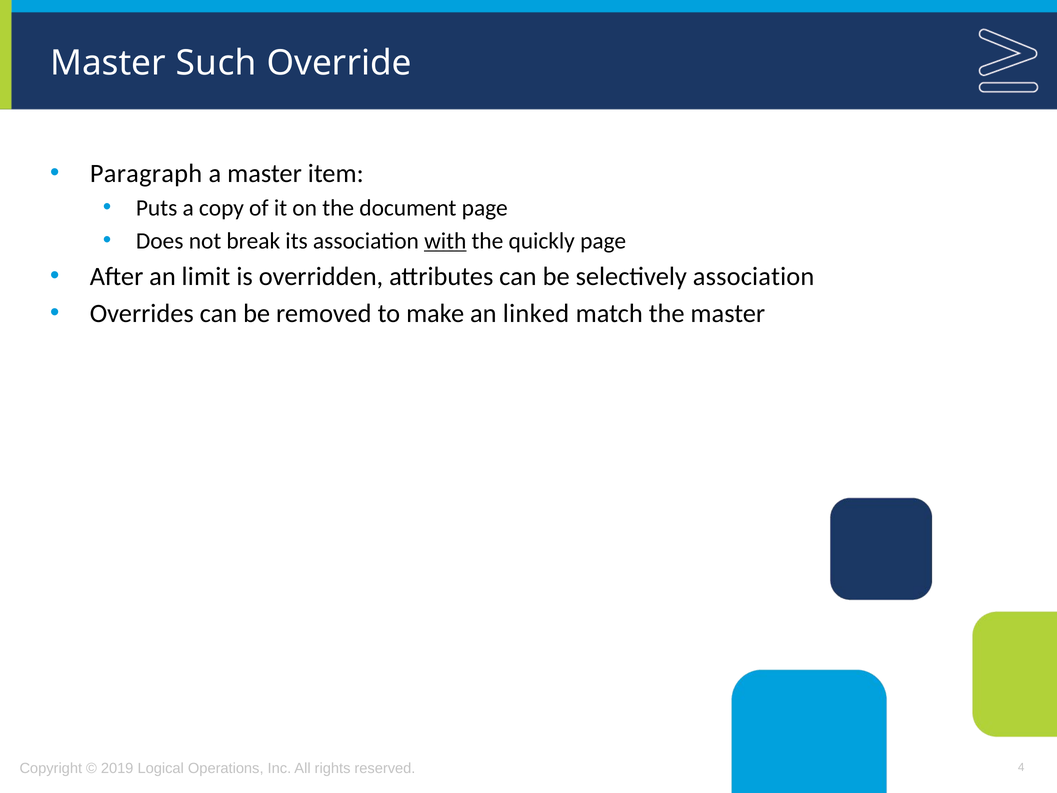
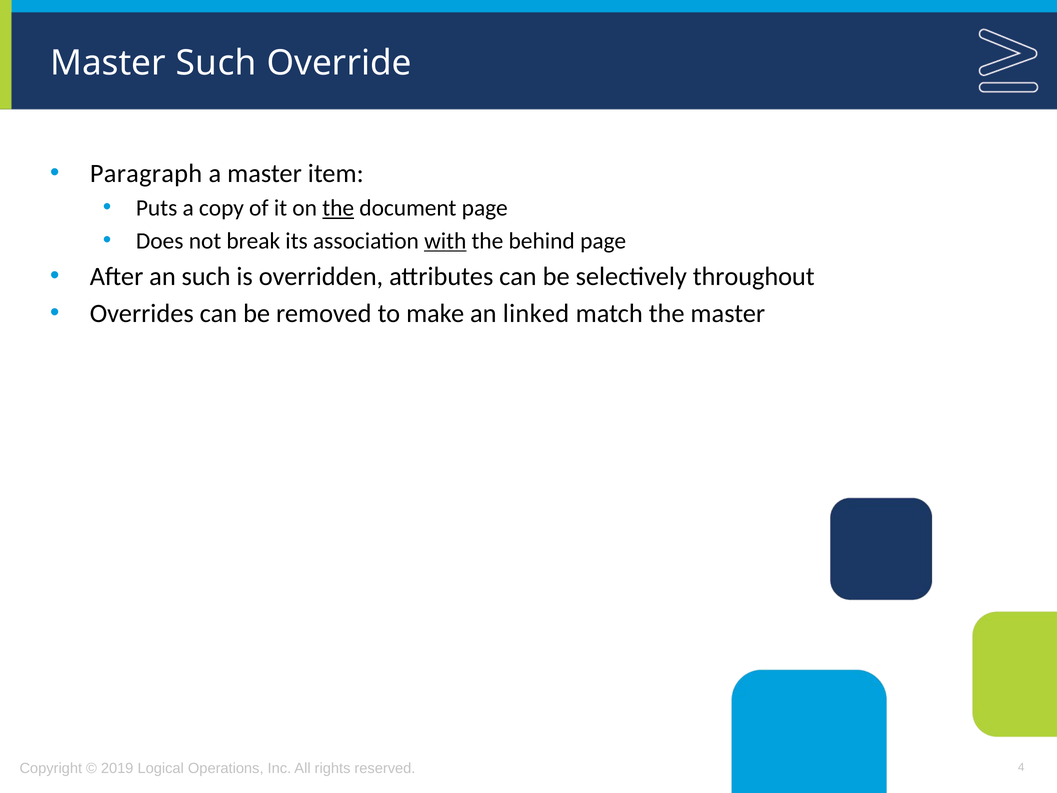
the underline: none -> present (338, 208)
quickly: quickly -> behind (542, 241)
an limit: limit -> such (206, 276)
selectively association: association -> throughout (754, 276)
